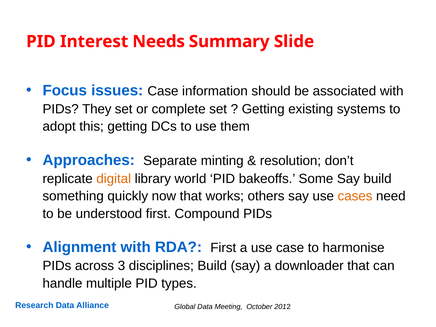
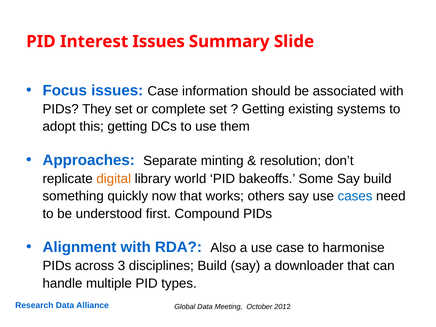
Interest Needs: Needs -> Issues (159, 42)
cases colour: orange -> blue (355, 196)
RDA First: First -> Also (223, 248)
